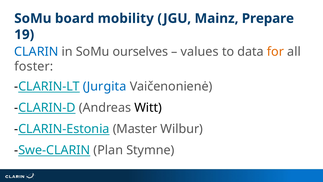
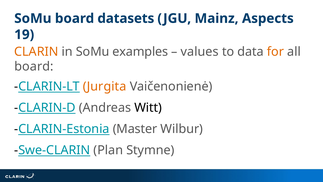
mobility: mobility -> datasets (126, 18)
Prepare: Prepare -> Aspects (268, 18)
CLARIN colour: blue -> orange (36, 52)
ourselves: ourselves -> examples (140, 52)
foster: foster -> board (34, 66)
Jurgita colour: blue -> orange (105, 86)
